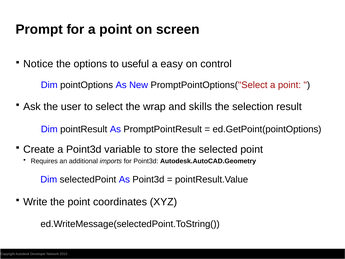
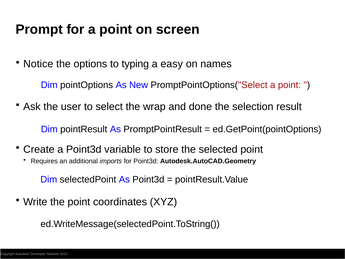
useful: useful -> typing (135, 64)
control: control -> names (216, 64)
skills: skills -> done (200, 107)
